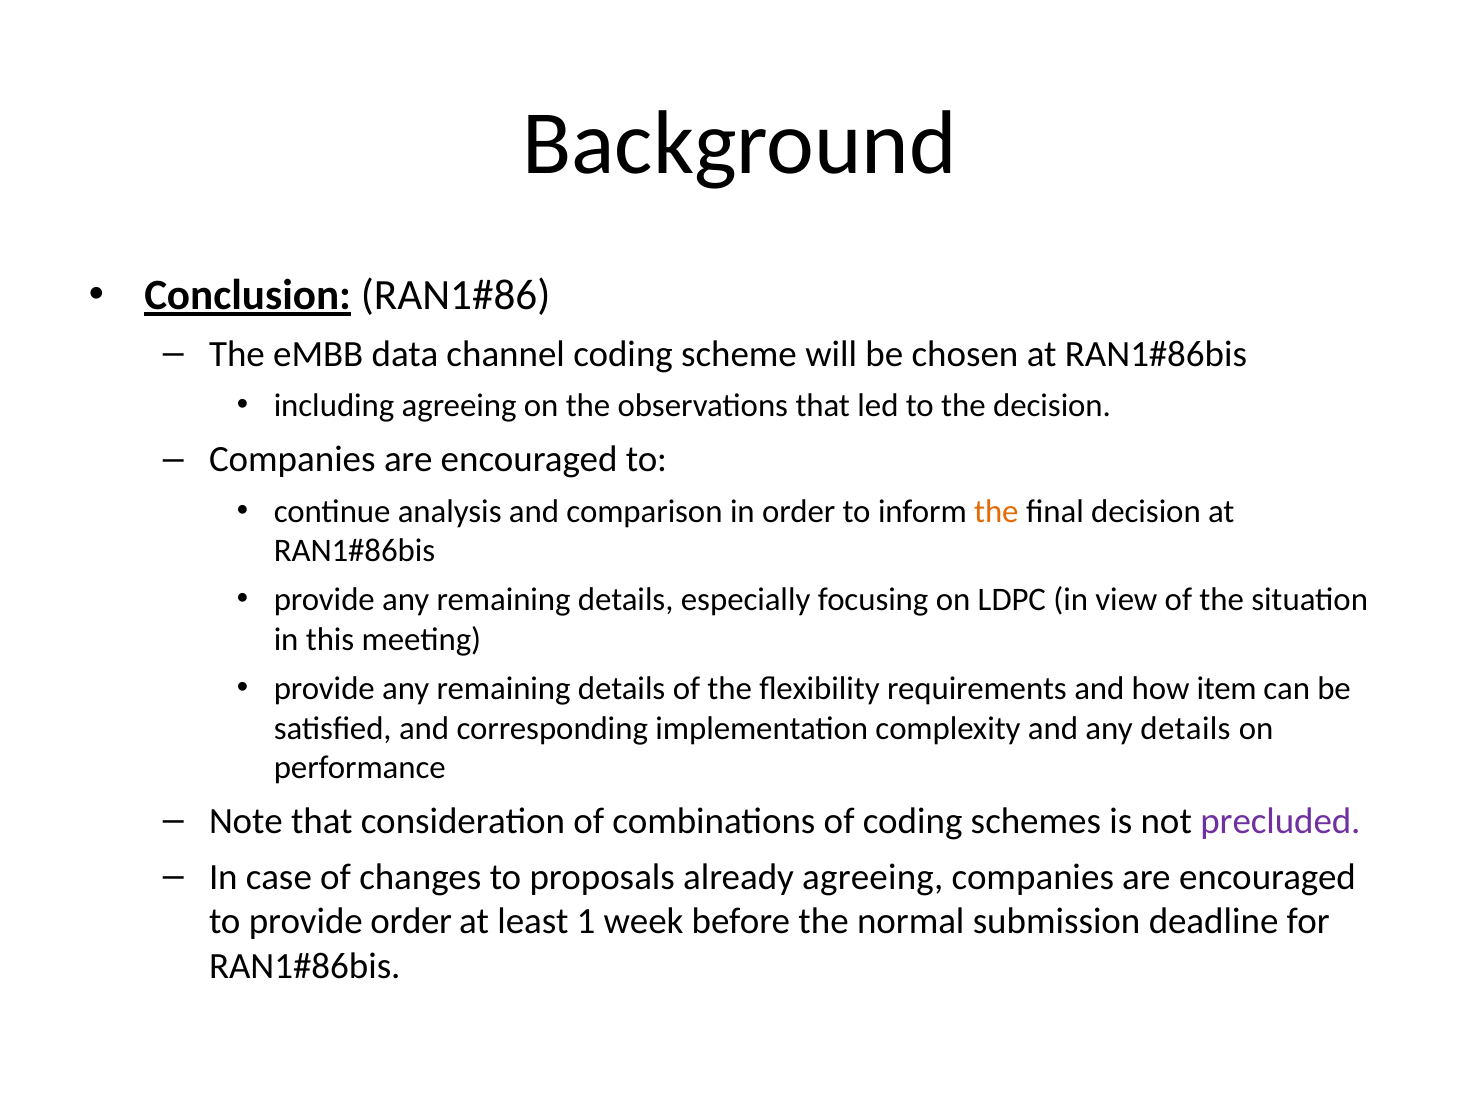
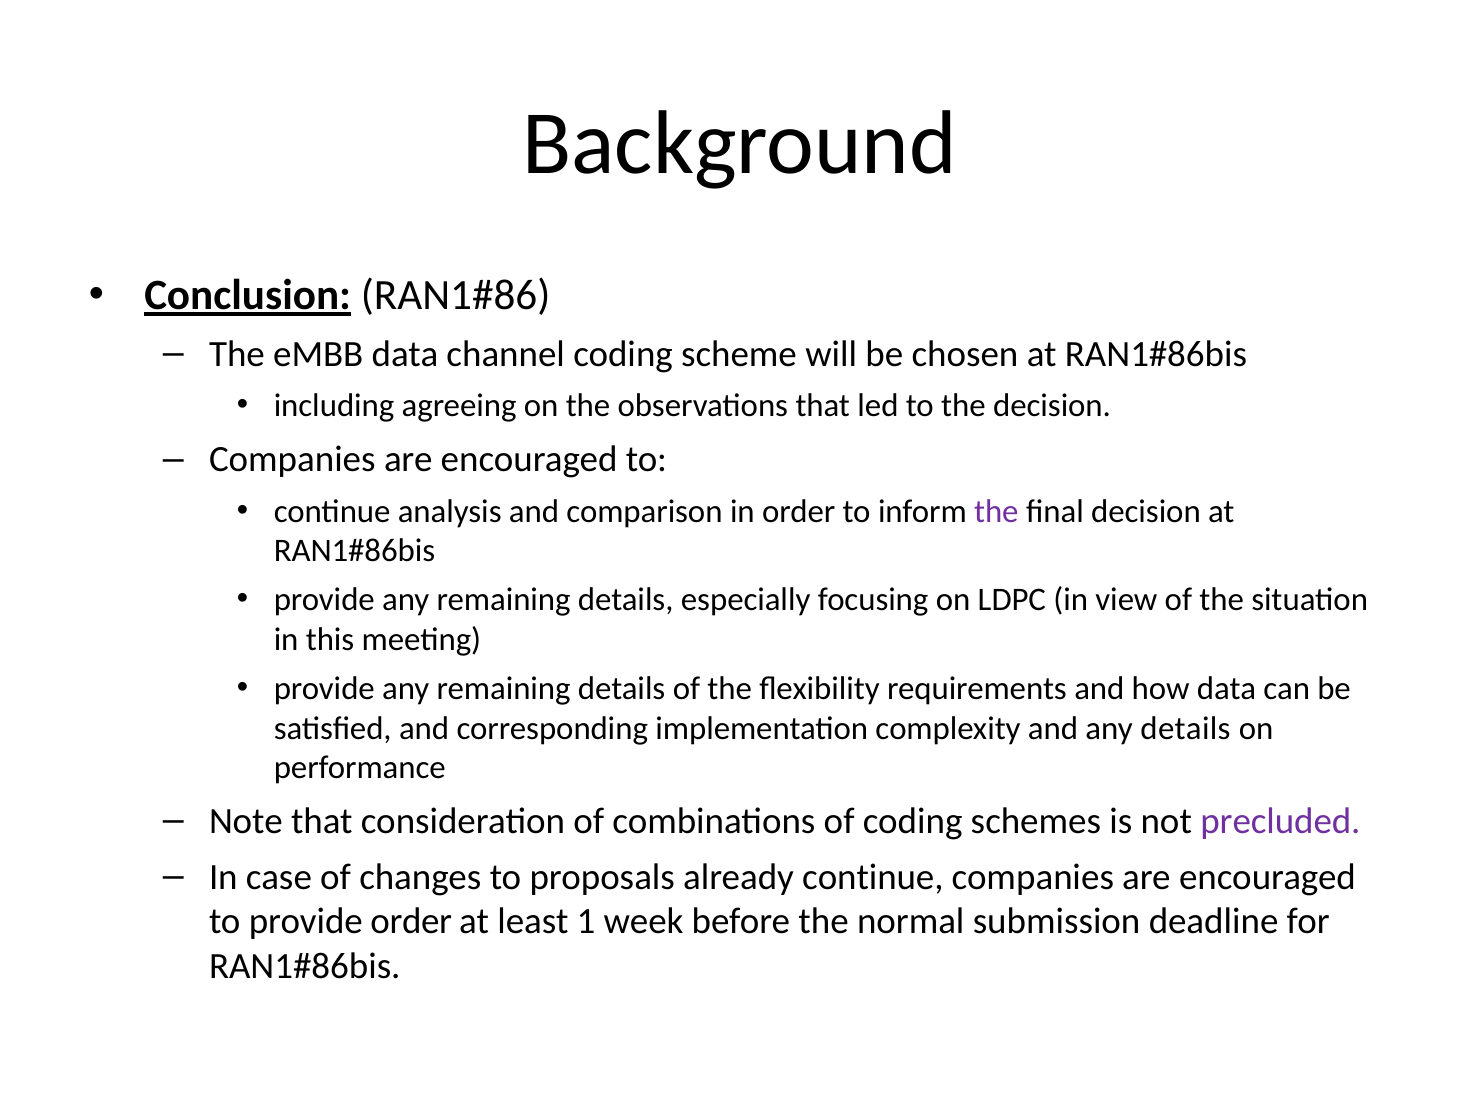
the colour: orange -> purple (996, 511)
how item: item -> data (1227, 689)
already agreeing: agreeing -> continue (873, 877)
